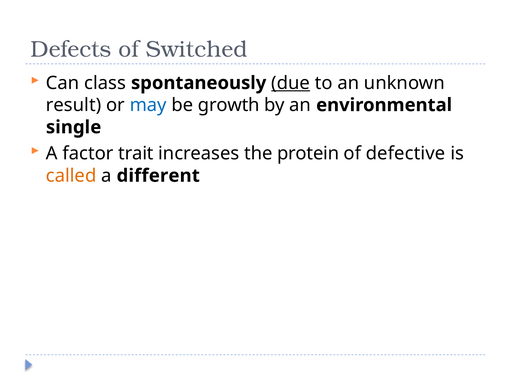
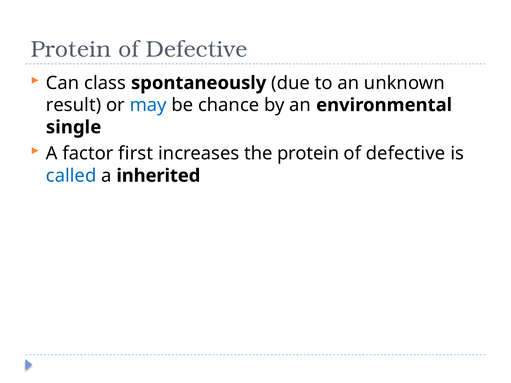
Defects: Defects -> Protein (71, 49)
Switched: Switched -> Defective (197, 49)
due underline: present -> none (291, 83)
growth: growth -> chance (229, 105)
trait: trait -> first (136, 154)
called colour: orange -> blue (71, 176)
different: different -> inherited (158, 176)
